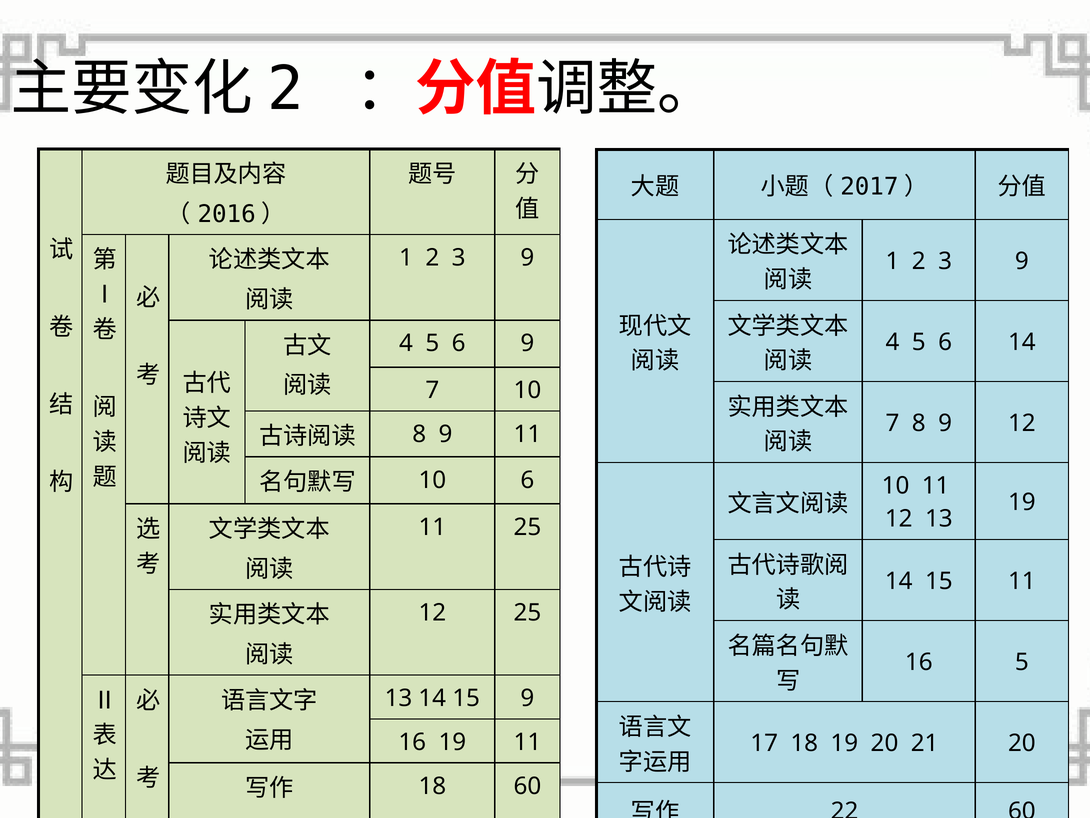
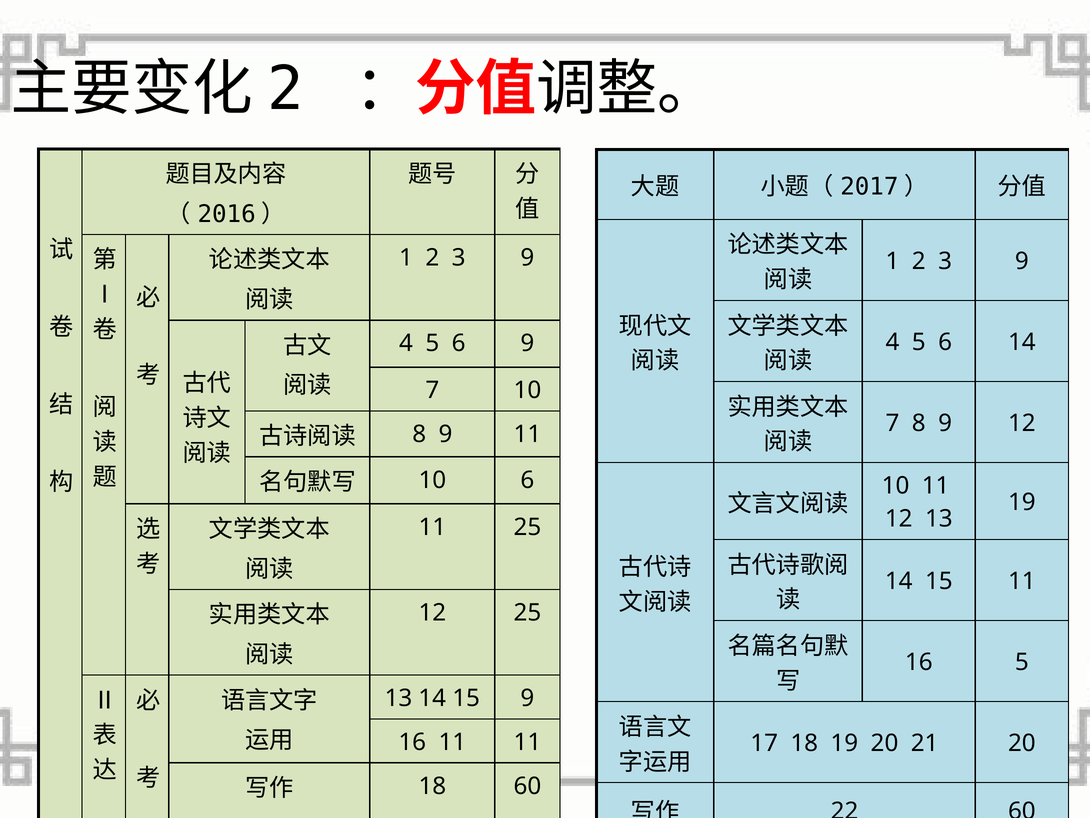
16 19: 19 -> 11 (452, 742)
